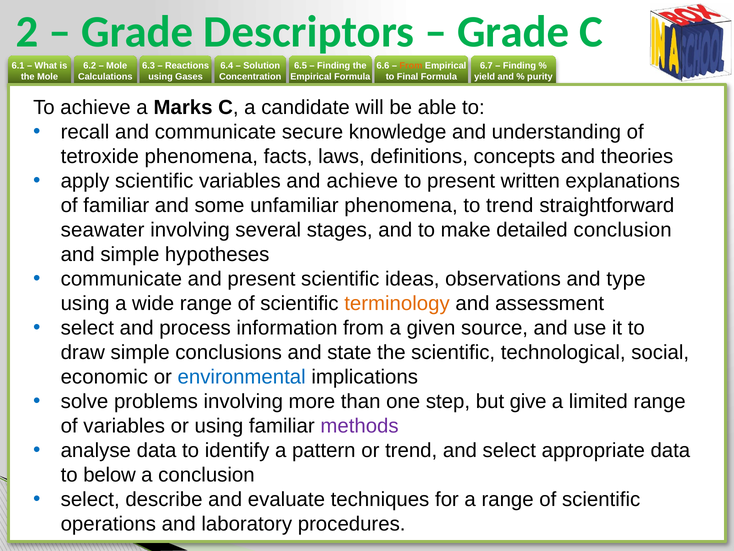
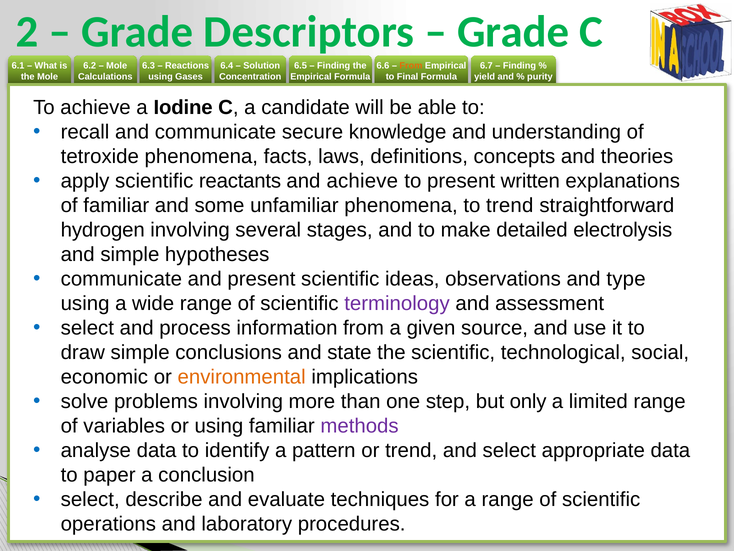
Marks: Marks -> Iodine (183, 108)
scientific variables: variables -> reactants (240, 181)
seawater: seawater -> hydrogen (103, 230)
detailed conclusion: conclusion -> electrolysis (623, 230)
terminology colour: orange -> purple (397, 303)
environmental colour: blue -> orange (242, 377)
give: give -> only (528, 401)
below: below -> paper (109, 475)
